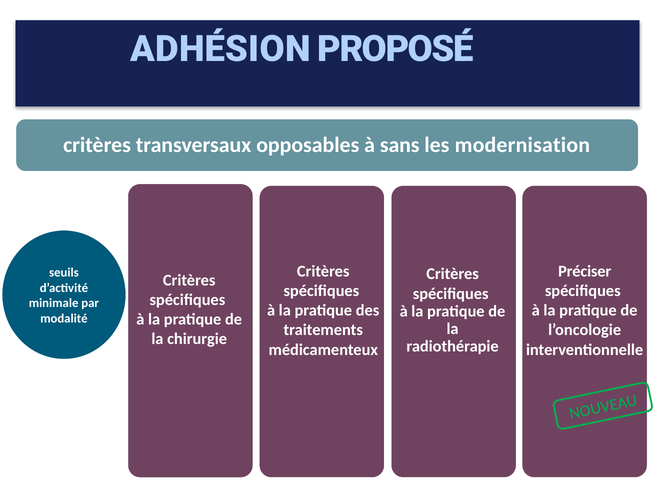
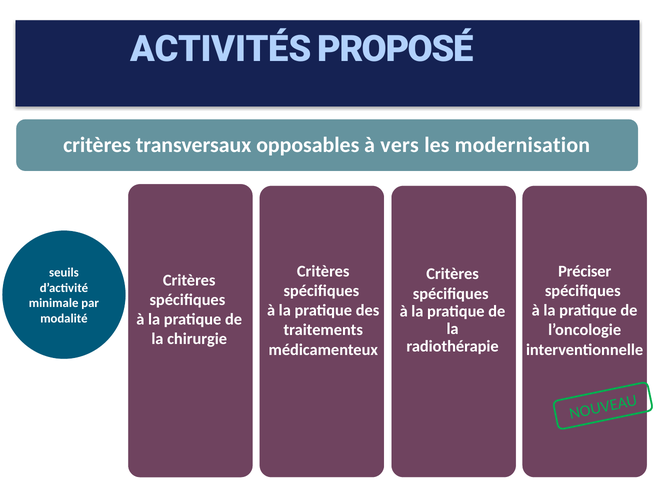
ADHÉSION: ADHÉSION -> ACTIVITÉS (221, 49)
sans: sans -> vers (400, 145)
